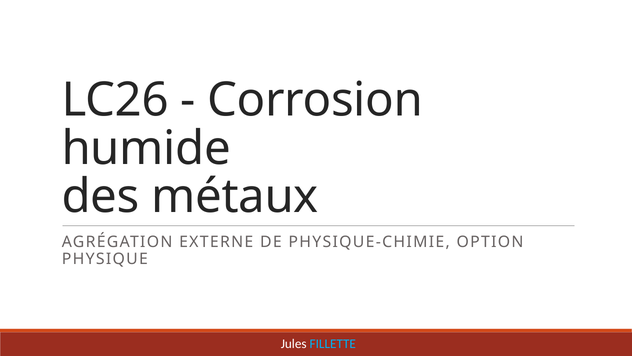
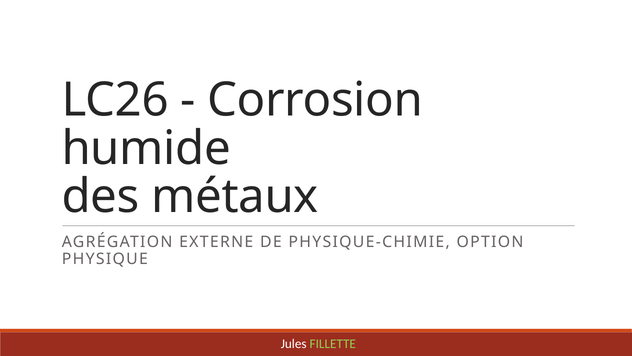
FILLETTE colour: light blue -> light green (333, 343)
